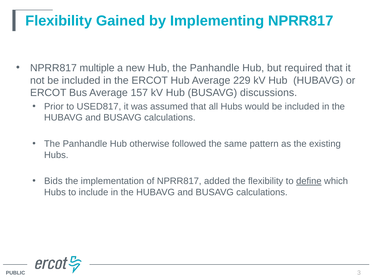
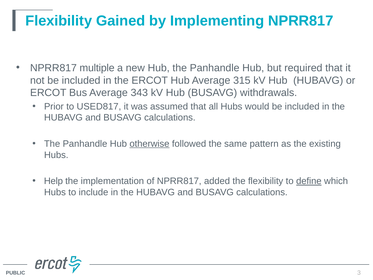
229: 229 -> 315 (242, 80)
157: 157 -> 343 (139, 93)
discussions: discussions -> withdrawals (269, 93)
otherwise underline: none -> present (149, 144)
Bids: Bids -> Help (53, 181)
